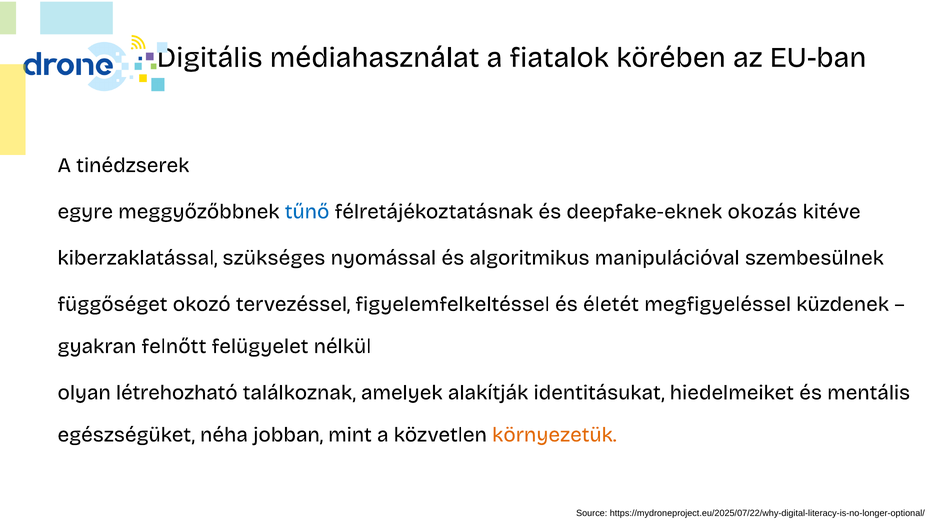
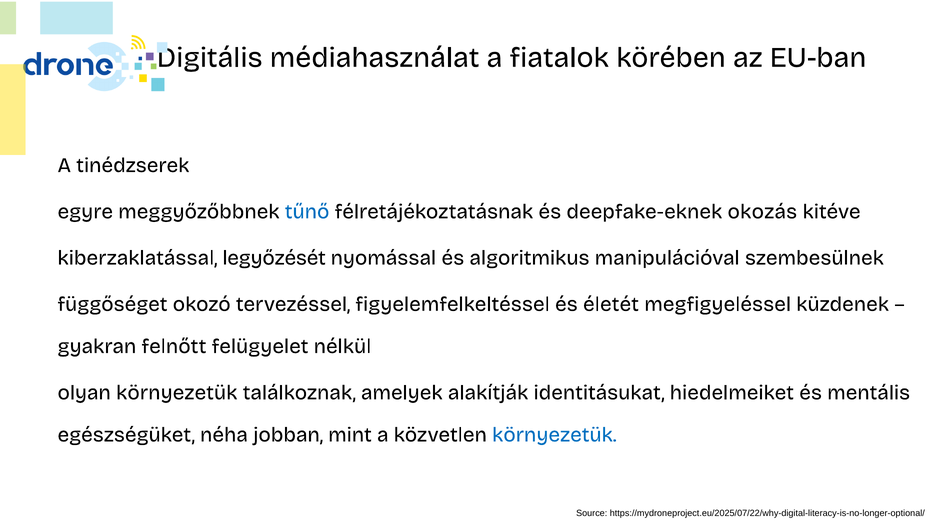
szükséges: szükséges -> legyőzését (274, 258)
olyan létrehozható: létrehozható -> környezetük (177, 393)
környezetük colour: orange -> blue (554, 435)
